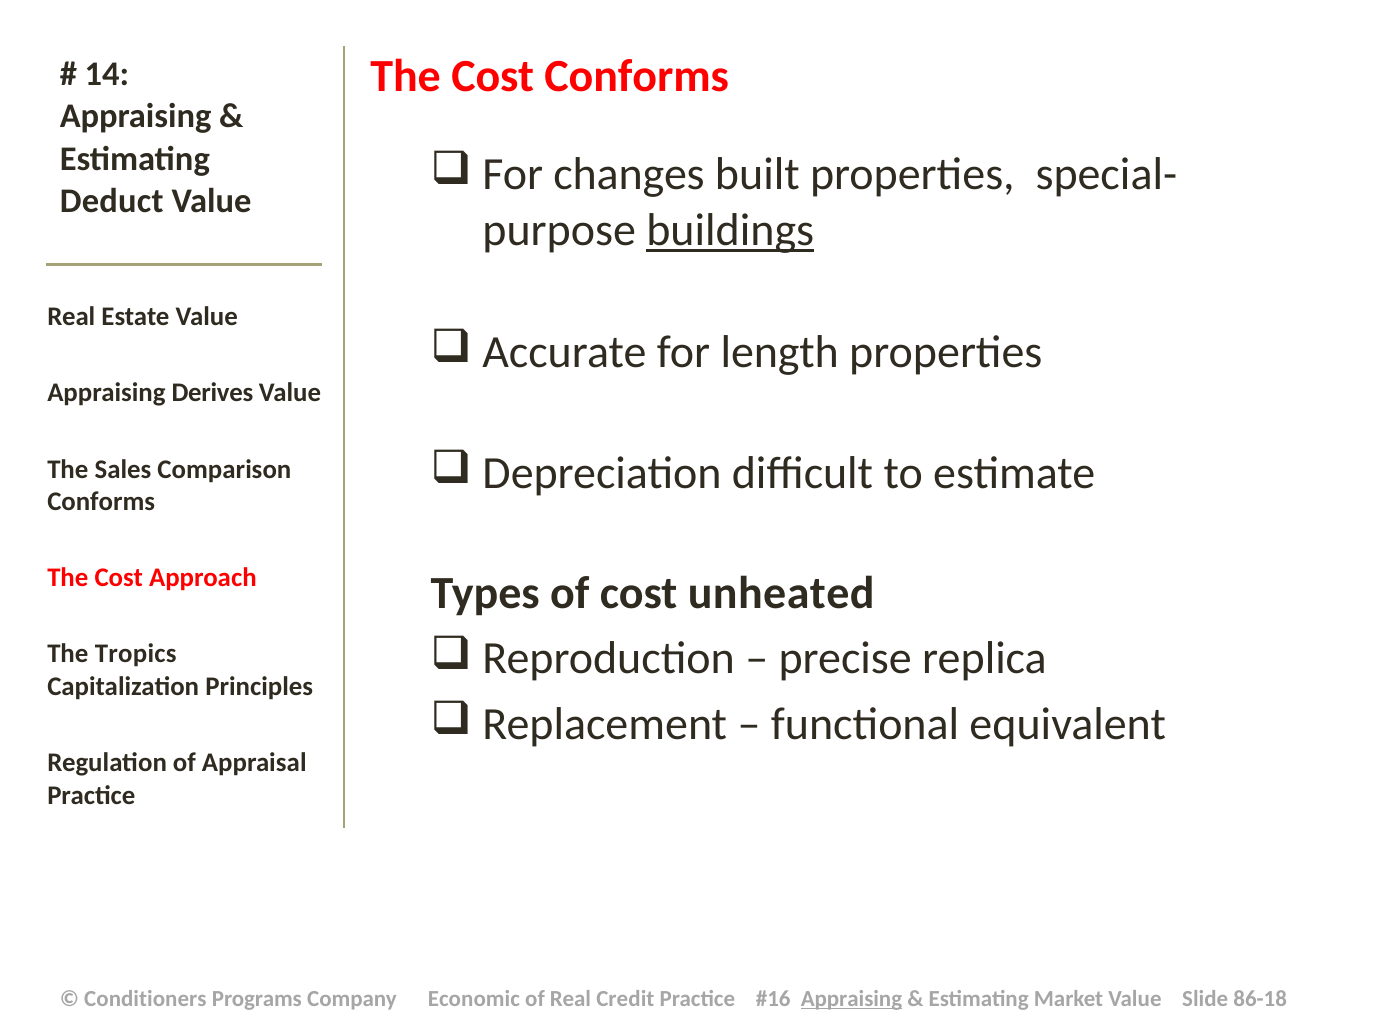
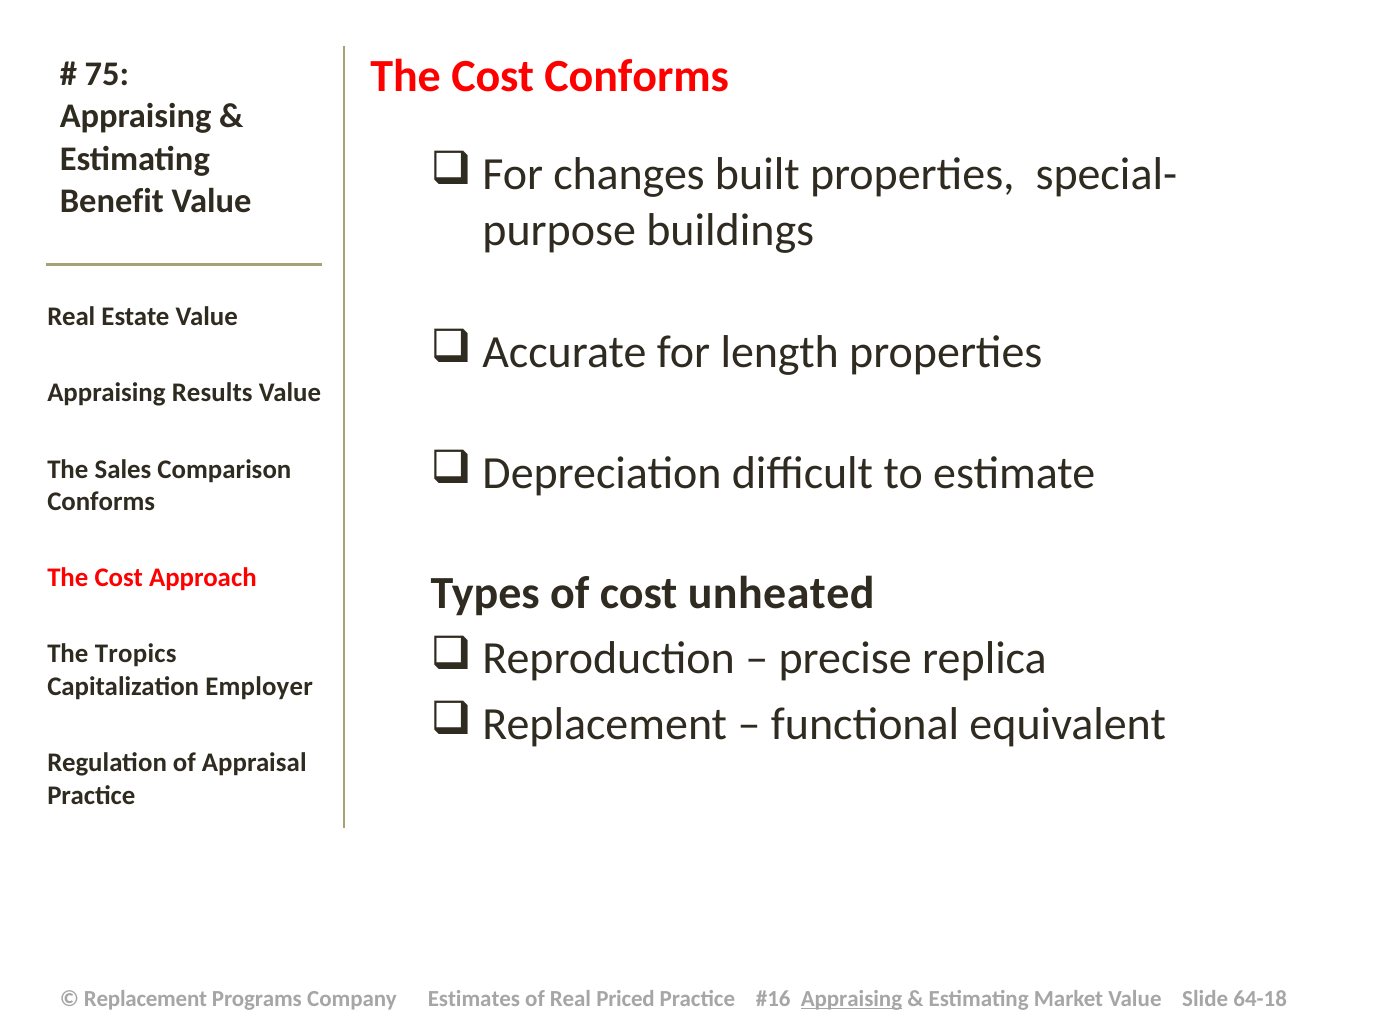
14: 14 -> 75 (107, 74)
Deduct: Deduct -> Benefit (112, 201)
buildings underline: present -> none (730, 231)
Derives: Derives -> Results (212, 393)
Principles: Principles -> Employer (259, 687)
Conditioners: Conditioners -> Replacement (145, 999)
Economic: Economic -> Estimates (474, 999)
Credit: Credit -> Priced (625, 999)
86-18: 86-18 -> 64-18 (1260, 999)
